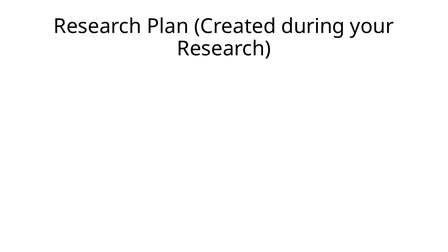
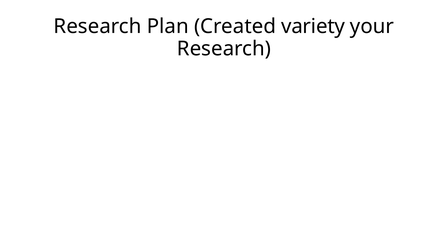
during: during -> variety (313, 27)
